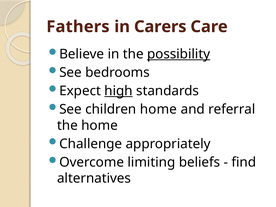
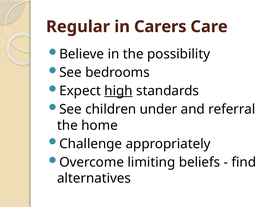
Fathers: Fathers -> Regular (78, 27)
possibility underline: present -> none (179, 54)
children home: home -> under (159, 109)
